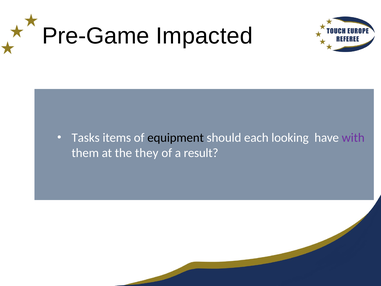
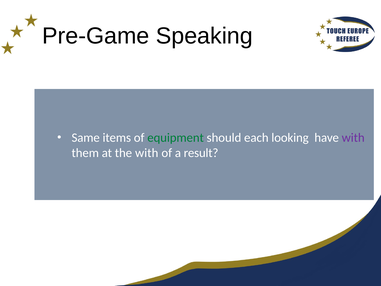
Impacted: Impacted -> Speaking (204, 36)
Tasks: Tasks -> Same (86, 138)
equipment colour: black -> green (176, 138)
the they: they -> with (147, 153)
